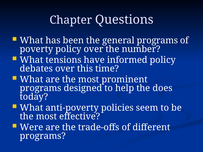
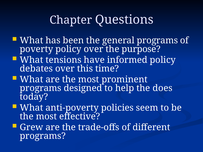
number: number -> purpose (141, 49)
Were: Were -> Grew (31, 127)
